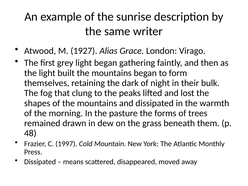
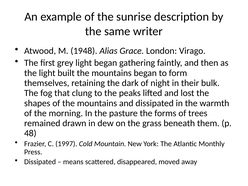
1927: 1927 -> 1948 (84, 51)
